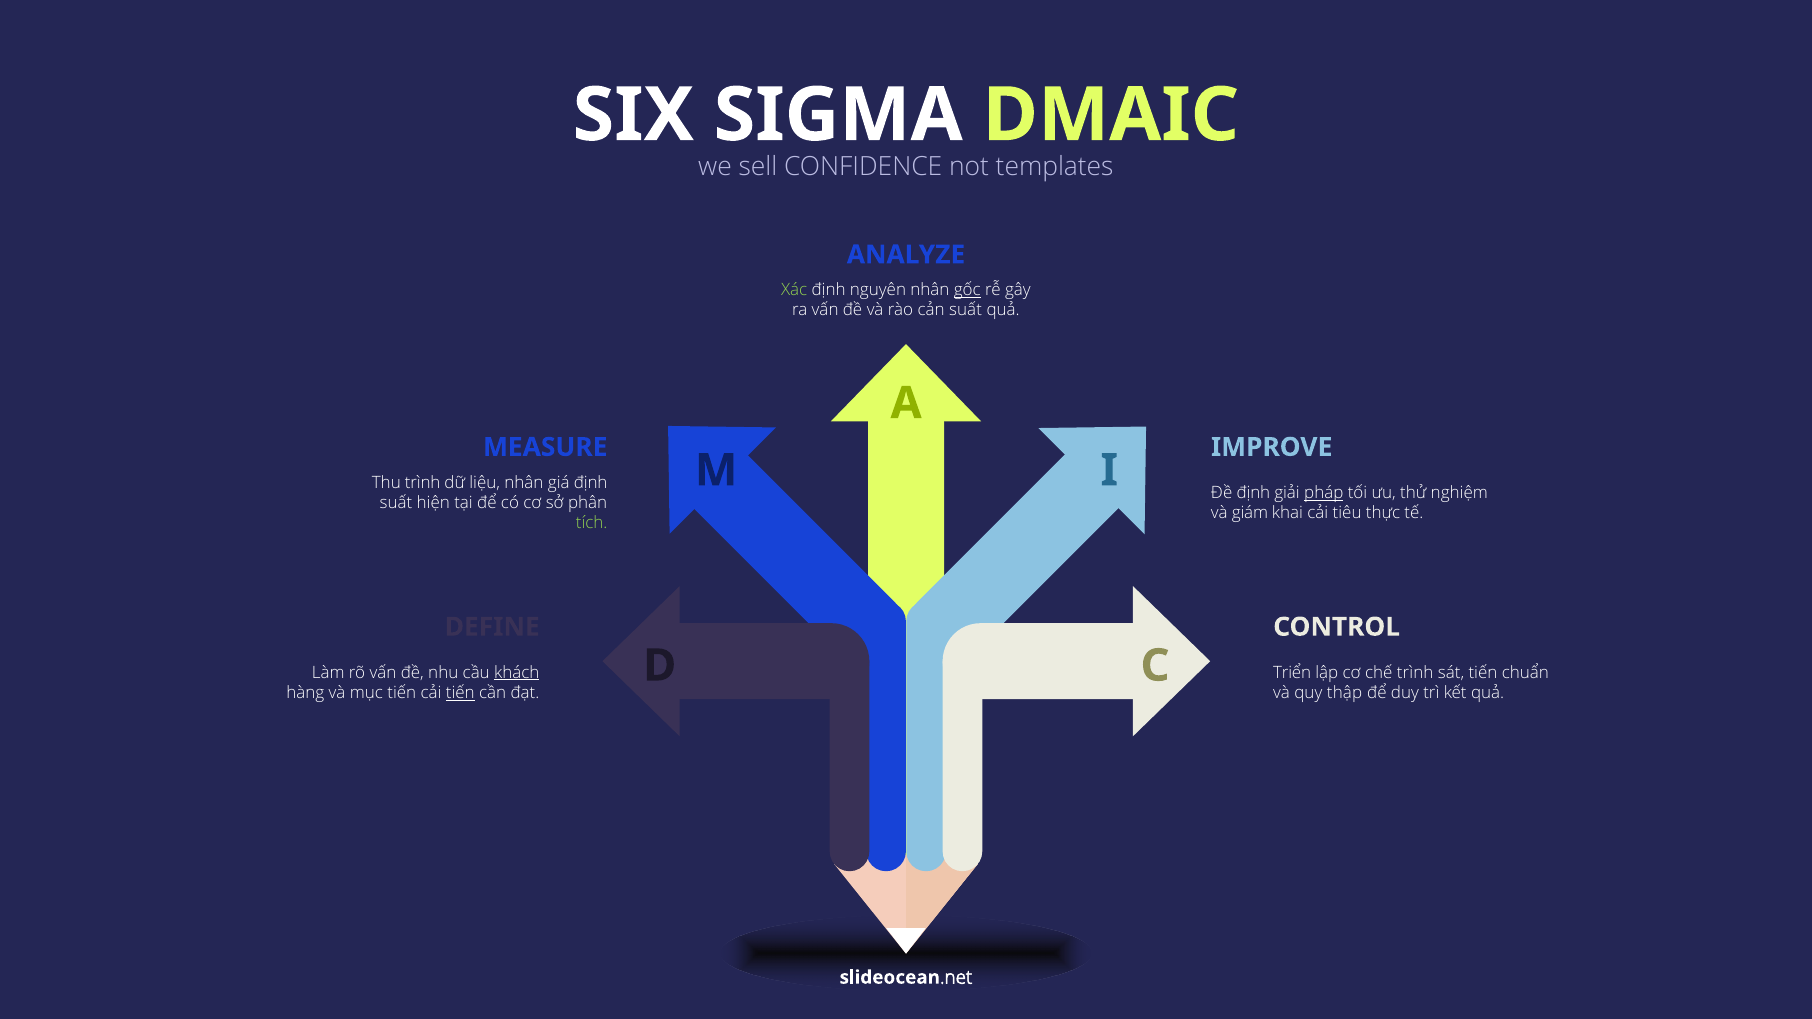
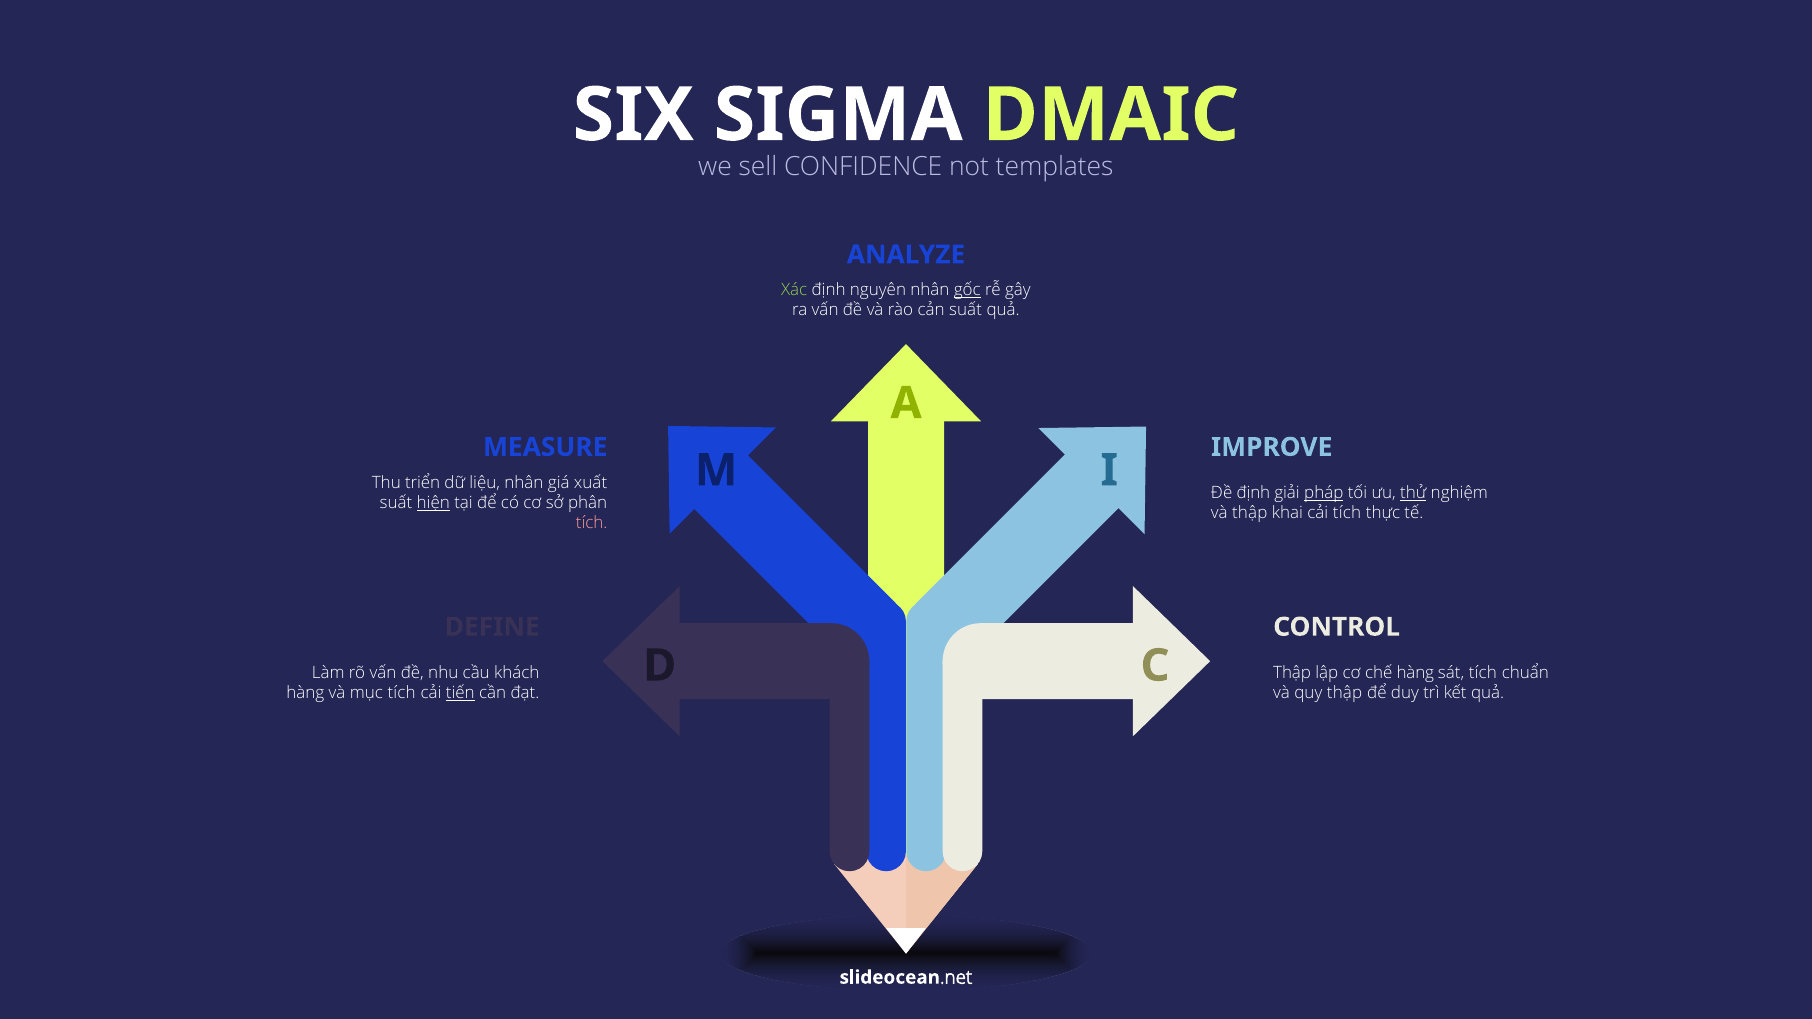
Thu trình: trình -> triển (423, 483)
giá định: định -> xuất (591, 483)
thử underline: none -> present (1413, 493)
hiện underline: none -> present (433, 503)
và giám: giám -> thập (1250, 513)
cải tiêu: tiêu -> tích (1347, 513)
tích colour: light green -> pink (592, 523)
khách underline: present -> none (517, 673)
Triển: Triển -> Thập (1292, 673)
chế trình: trình -> hàng (1415, 673)
sát tiến: tiến -> tích (1483, 673)
mục tiến: tiến -> tích (402, 693)
